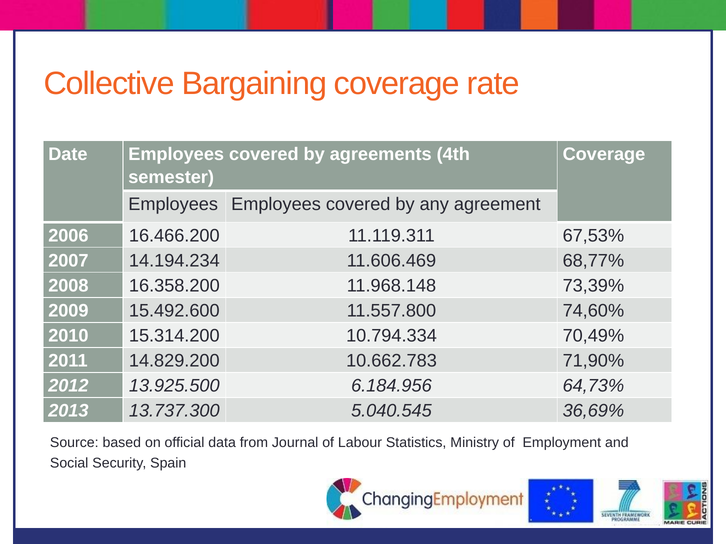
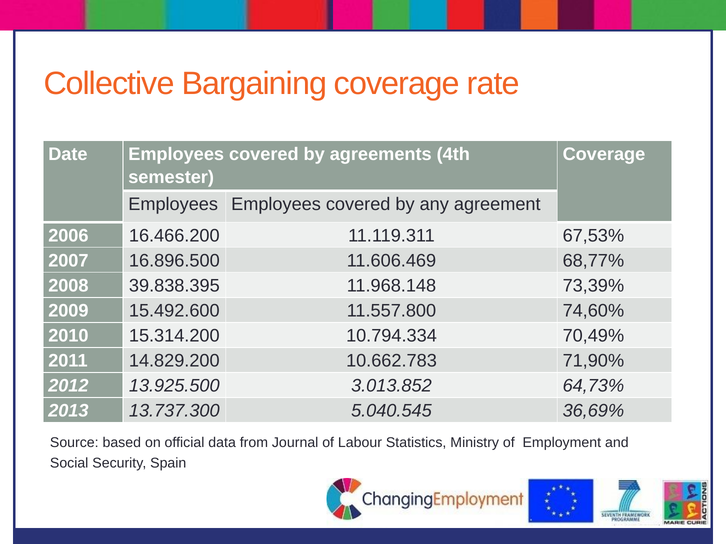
14.194.234: 14.194.234 -> 16.896.500 (174, 261)
16.358.200: 16.358.200 -> 39.838.395 (174, 286)
6.184.956: 6.184.956 -> 3.013.852 (391, 386)
